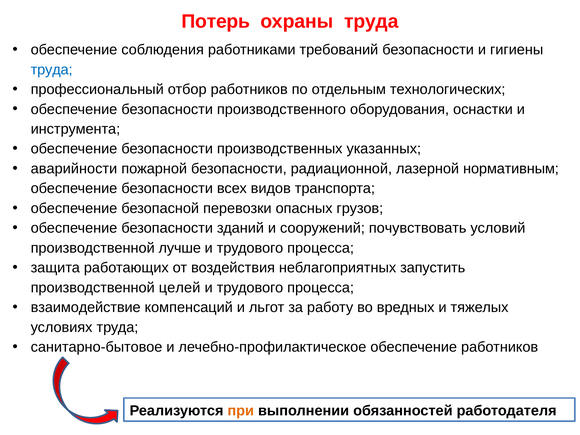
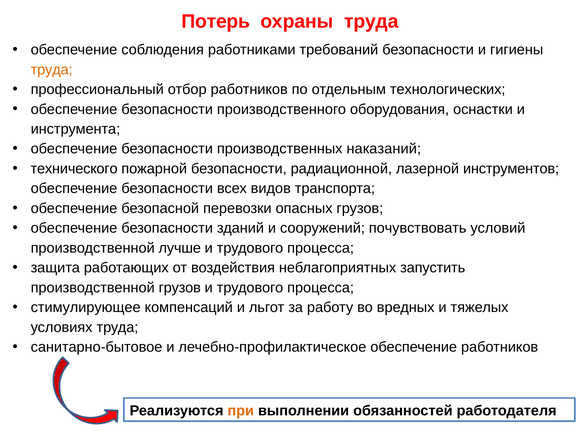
труда colour: blue -> orange (52, 70)
указанных: указанных -> наказаний (384, 149)
аварийности: аварийности -> технического (74, 169)
нормативным: нормативным -> инструментов (511, 169)
производственной целей: целей -> грузов (180, 288)
взаимодействие: взаимодействие -> стимулирующее (86, 307)
